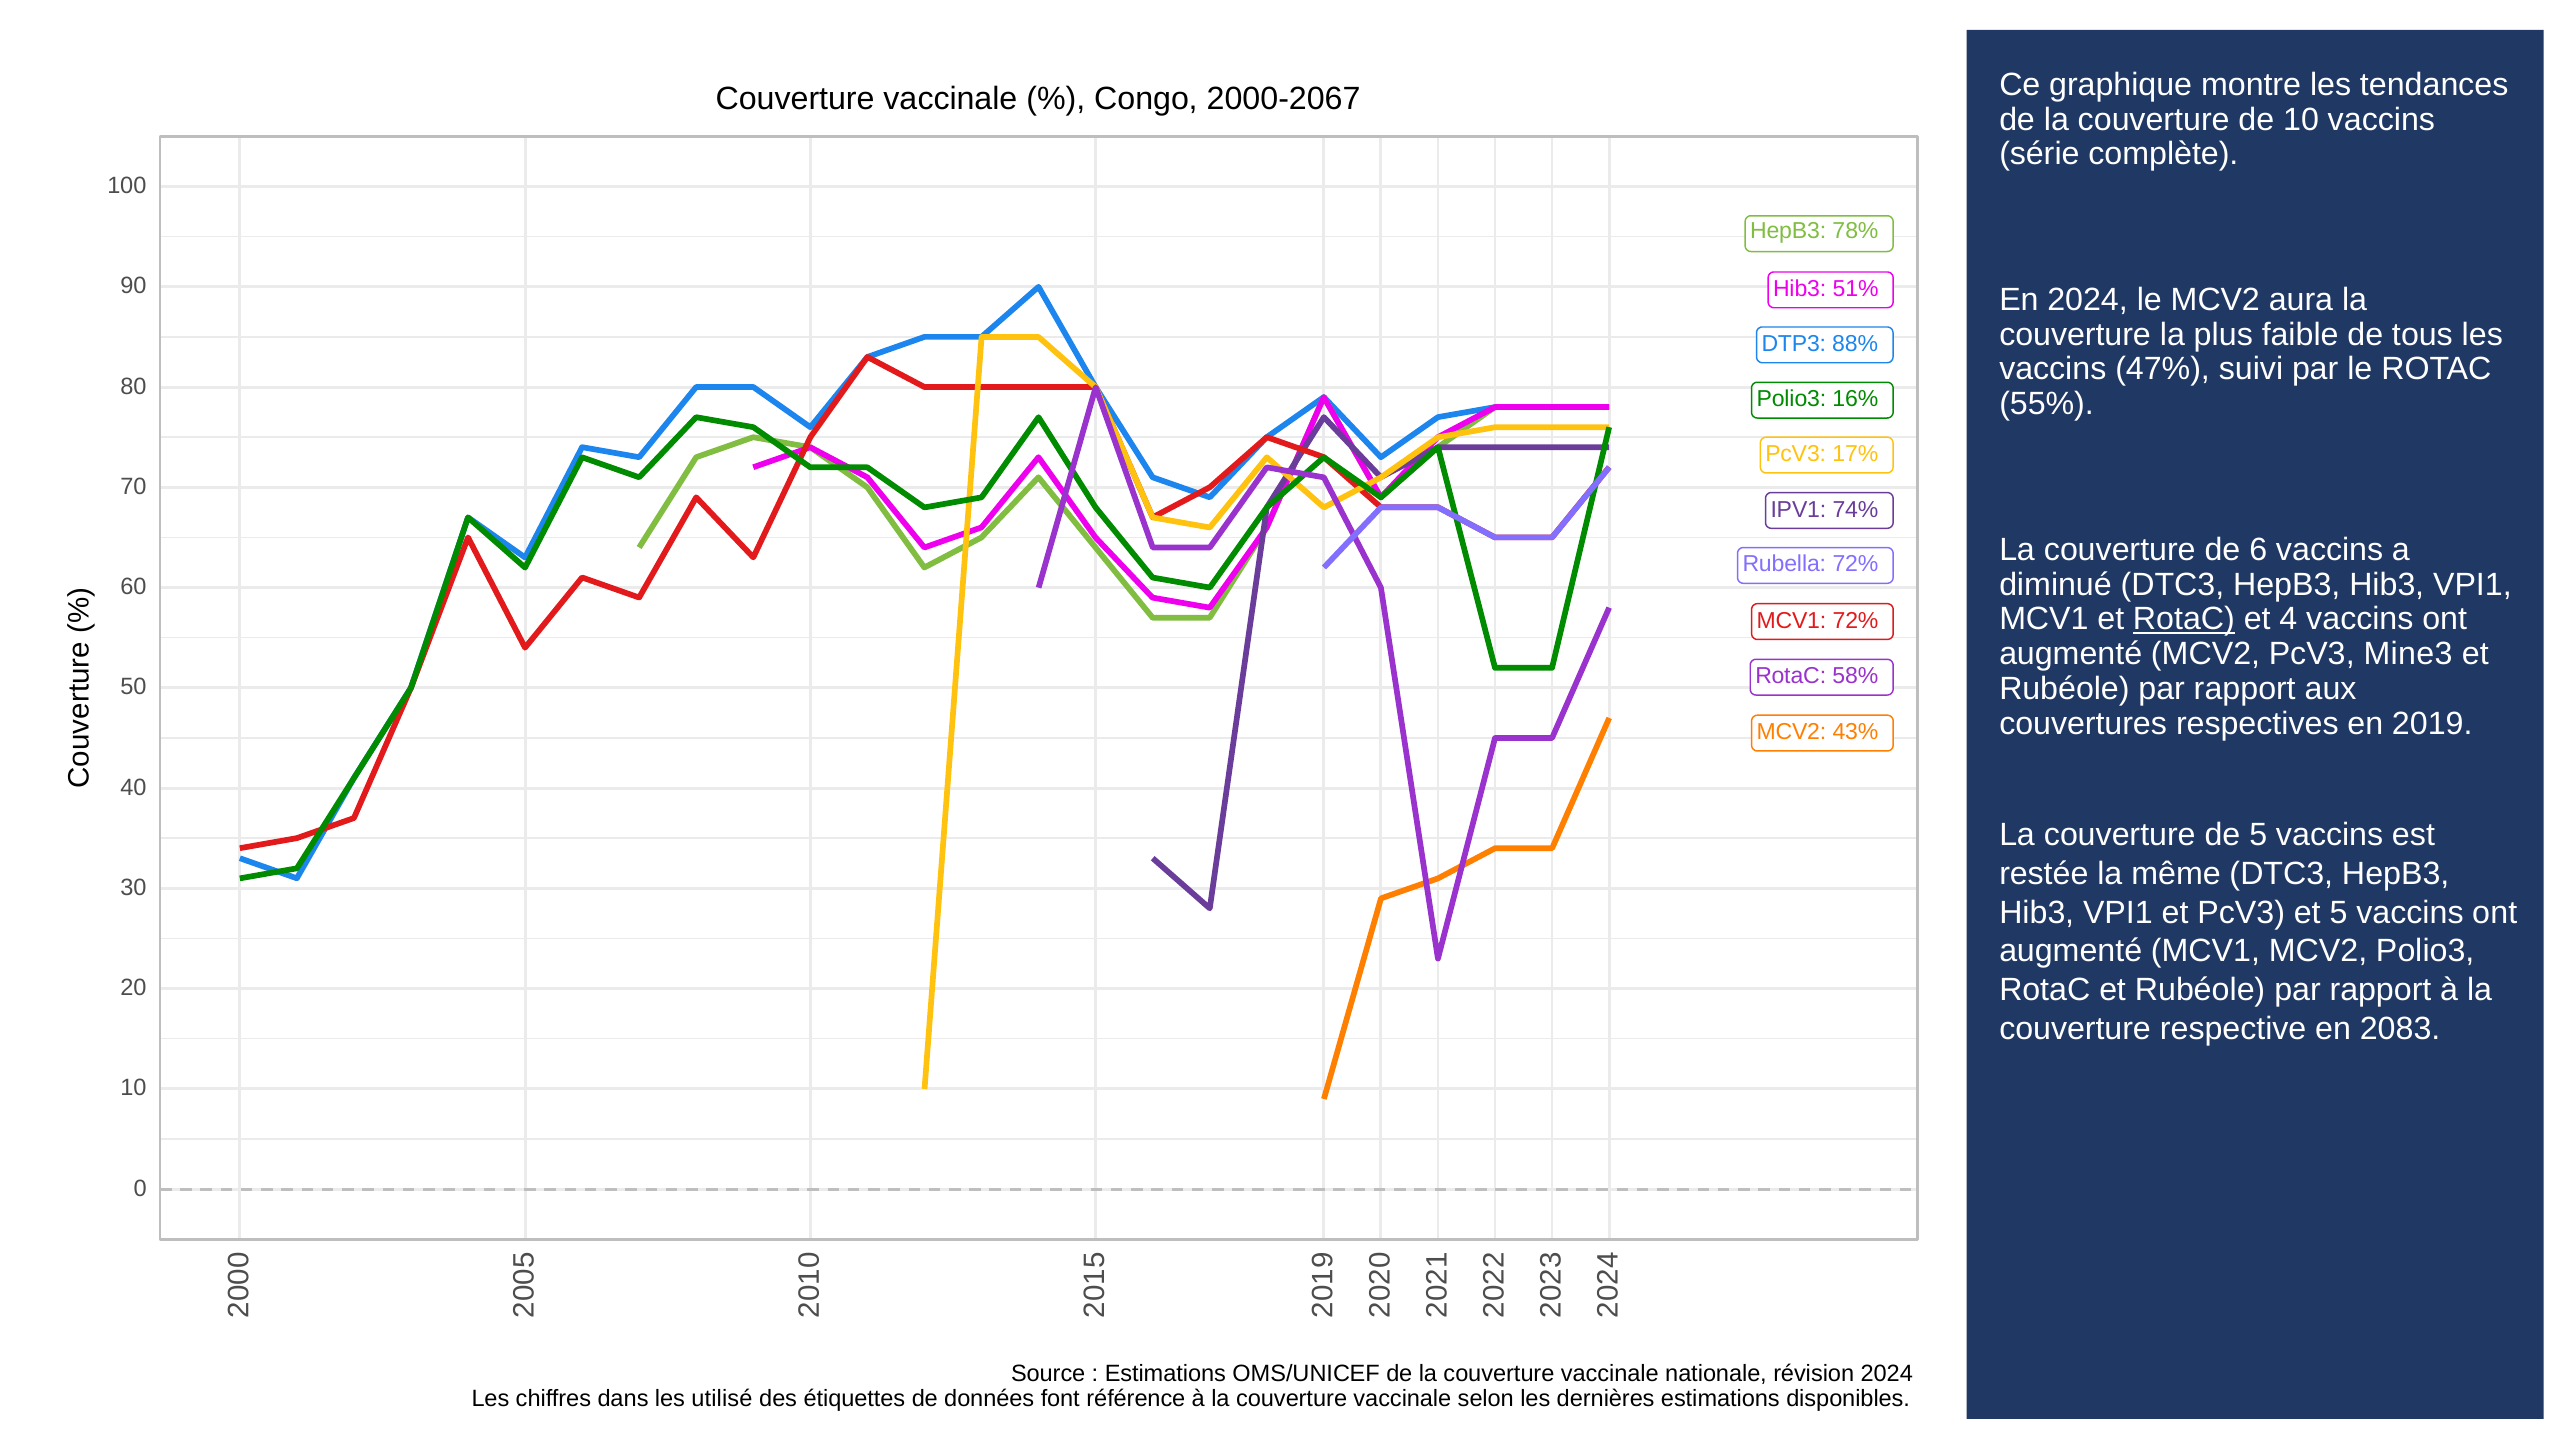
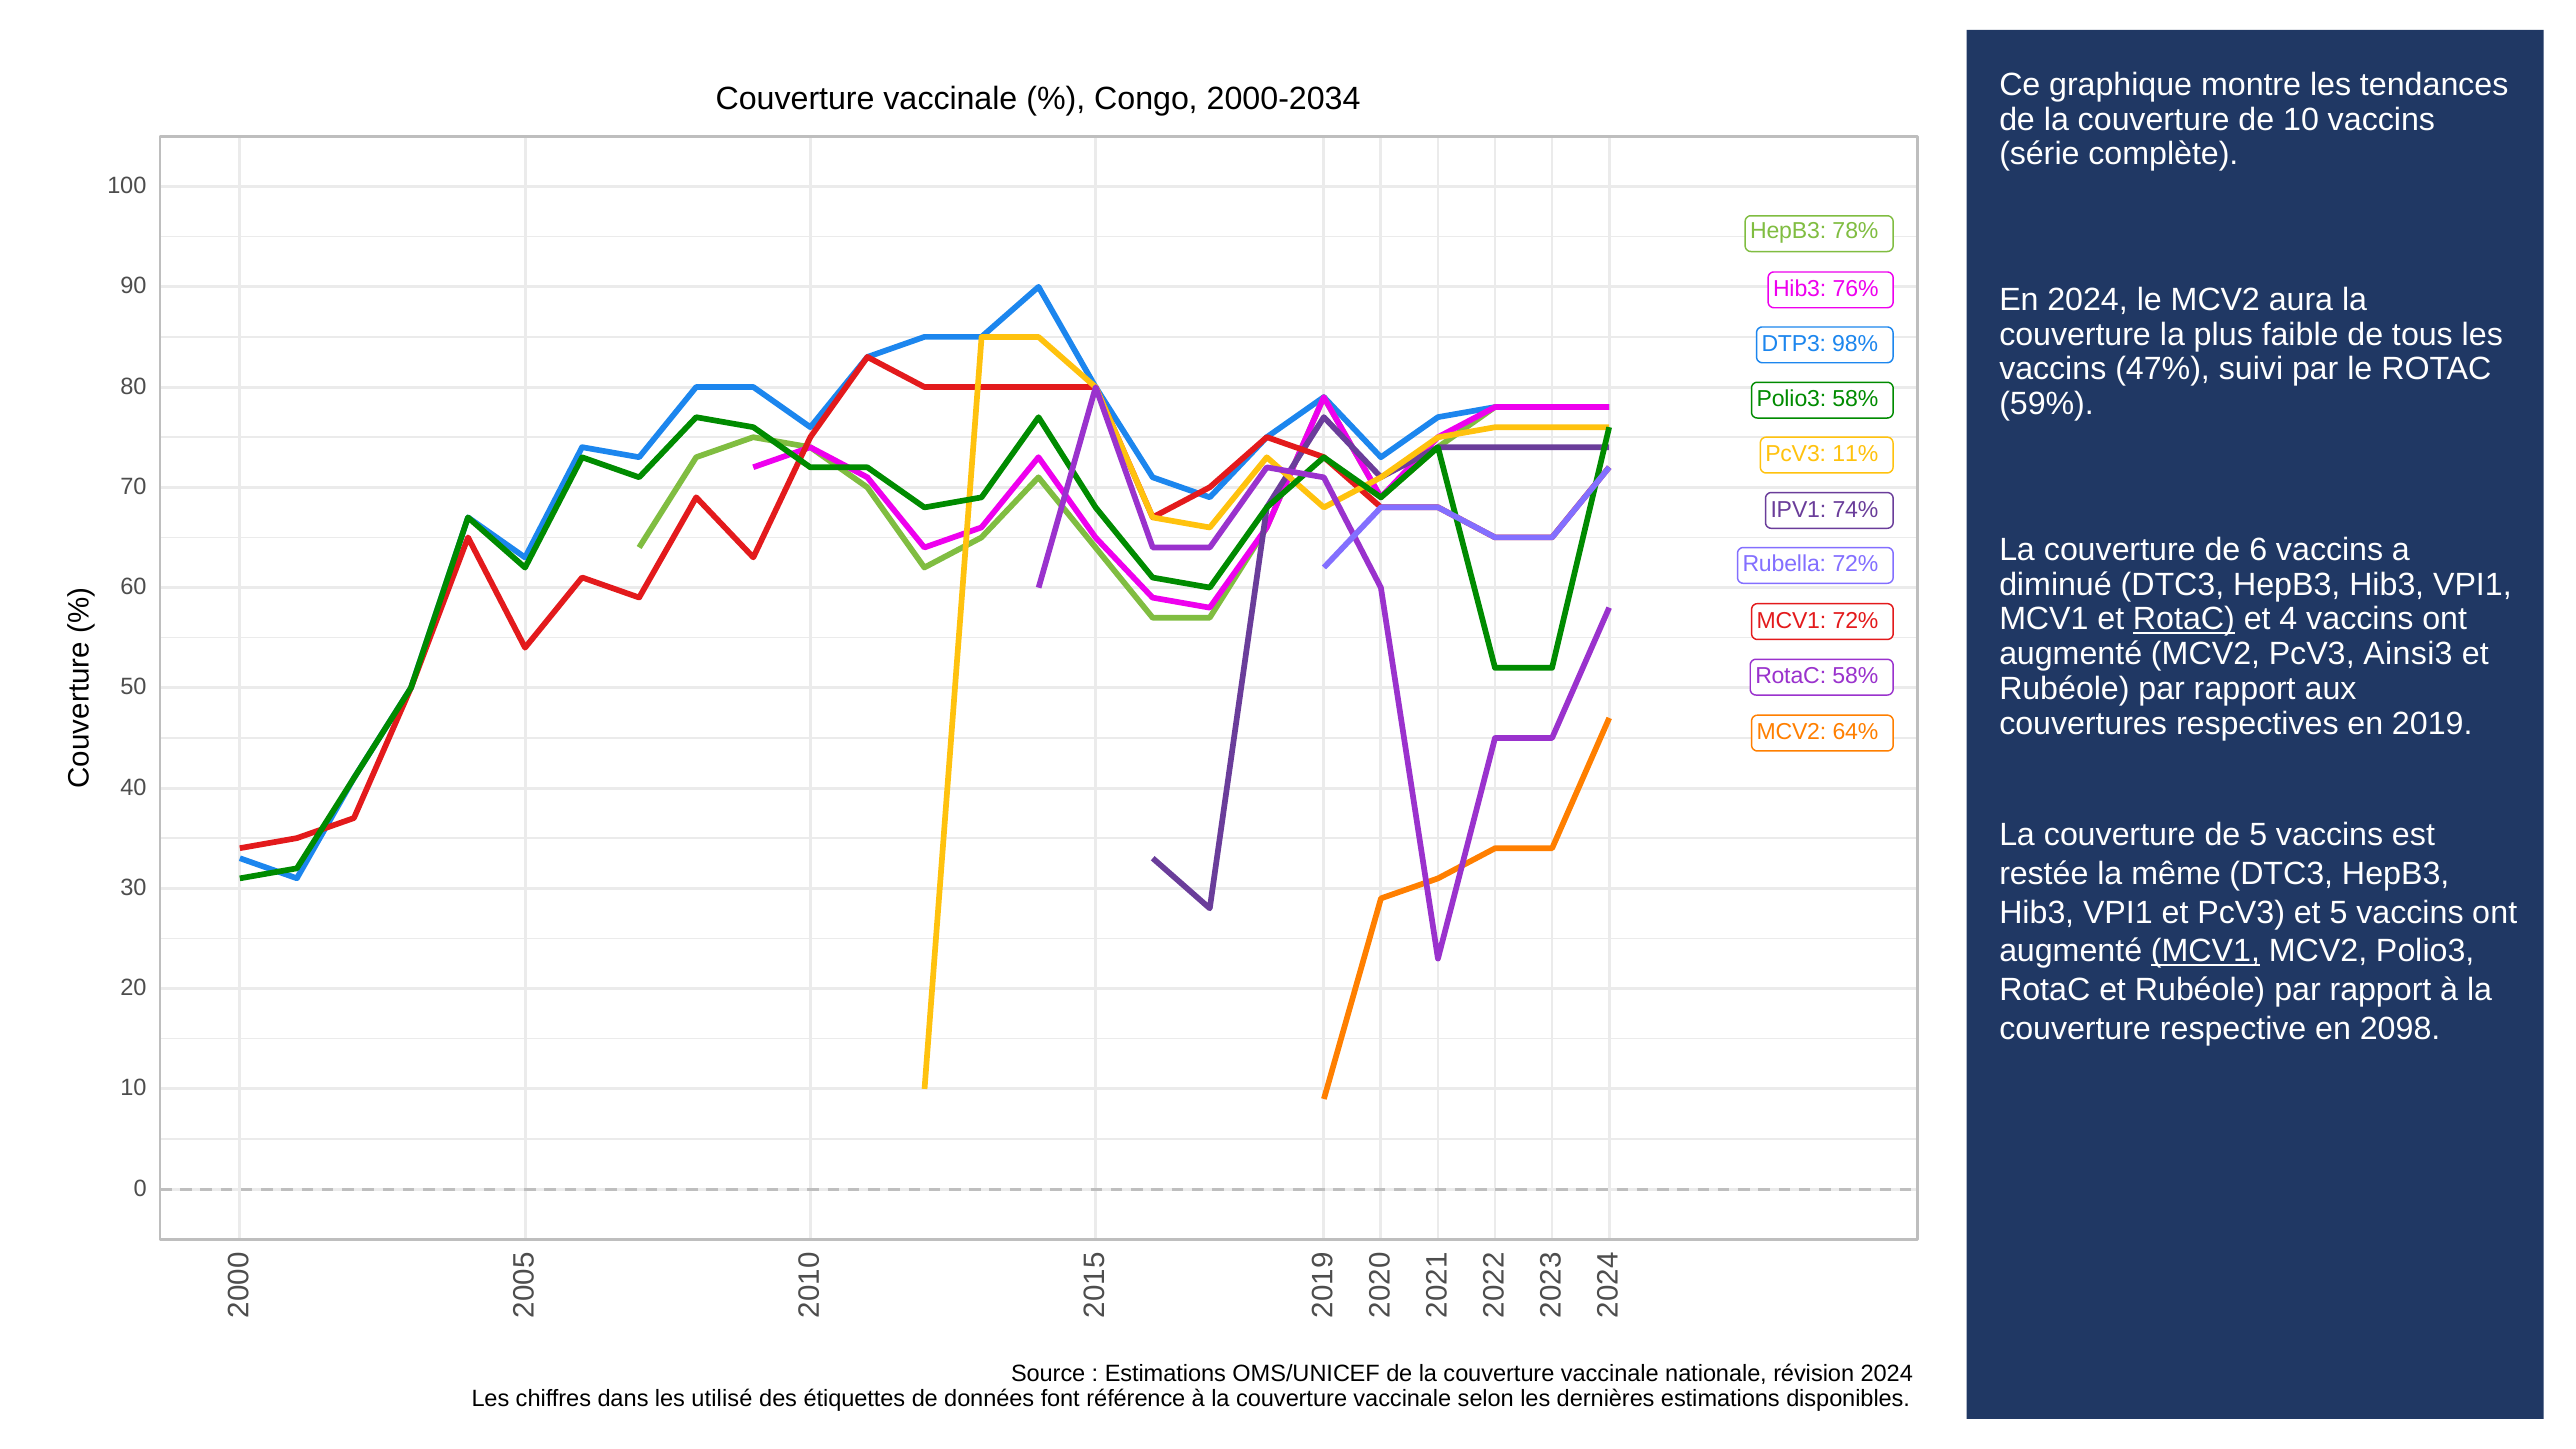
2000-2067: 2000-2067 -> 2000-2034 (1284, 99)
51%: 51% -> 76% (1856, 289)
88%: 88% -> 98% (1855, 344)
Polio3 16%: 16% -> 58% (1855, 399)
55%: 55% -> 59% (2047, 404)
17%: 17% -> 11% (1855, 454)
Mine3: Mine3 -> Ainsi3 (2408, 654)
43%: 43% -> 64% (1855, 732)
MCV1 underline: none -> present (2205, 951)
2083: 2083 -> 2098 (2400, 1029)
